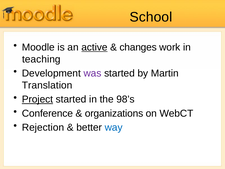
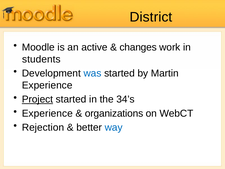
School: School -> District (151, 17)
active underline: present -> none (94, 47)
teaching: teaching -> students (41, 59)
was colour: purple -> blue (93, 73)
Translation: Translation -> Experience (47, 85)
98’s: 98’s -> 34’s (125, 99)
Conference: Conference -> Experience (47, 113)
